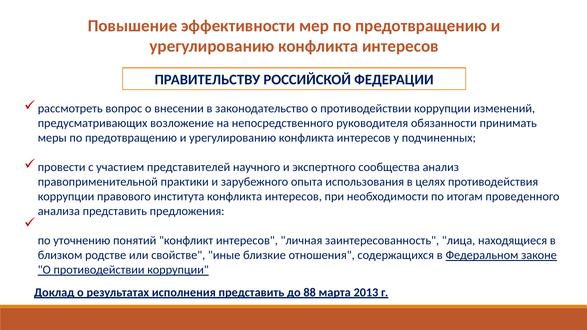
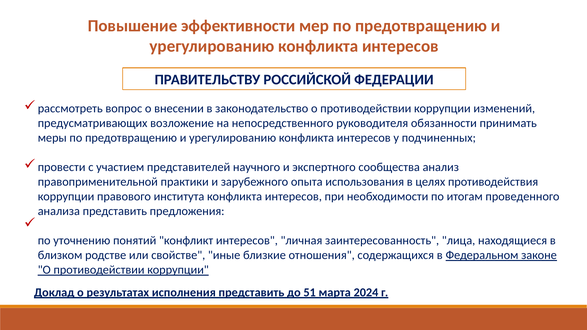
88: 88 -> 51 (310, 293)
2013: 2013 -> 2024 (366, 293)
